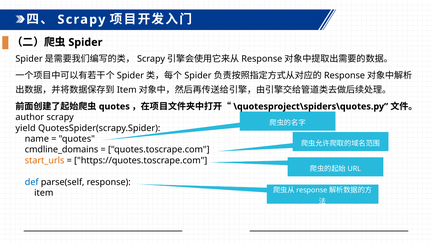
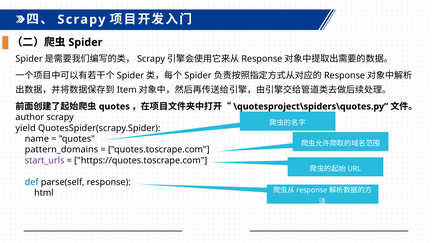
cmdline_domains: cmdline_domains -> pattern_domains (61, 150)
start_urls colour: orange -> purple (45, 160)
item: item -> html (44, 193)
